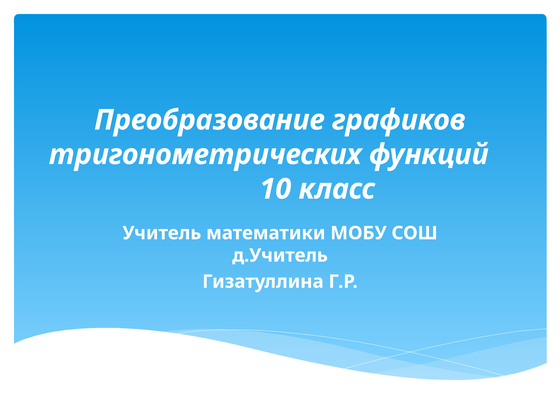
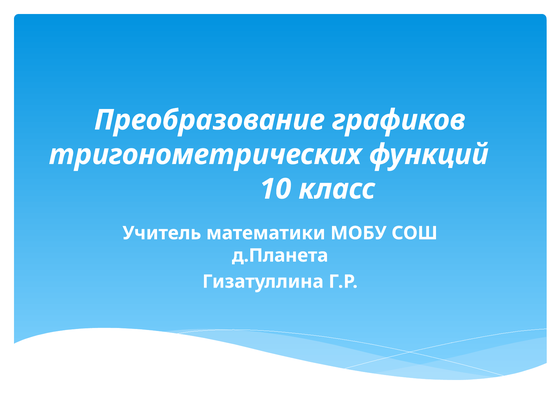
д.Учитель: д.Учитель -> д.Планета (280, 255)
